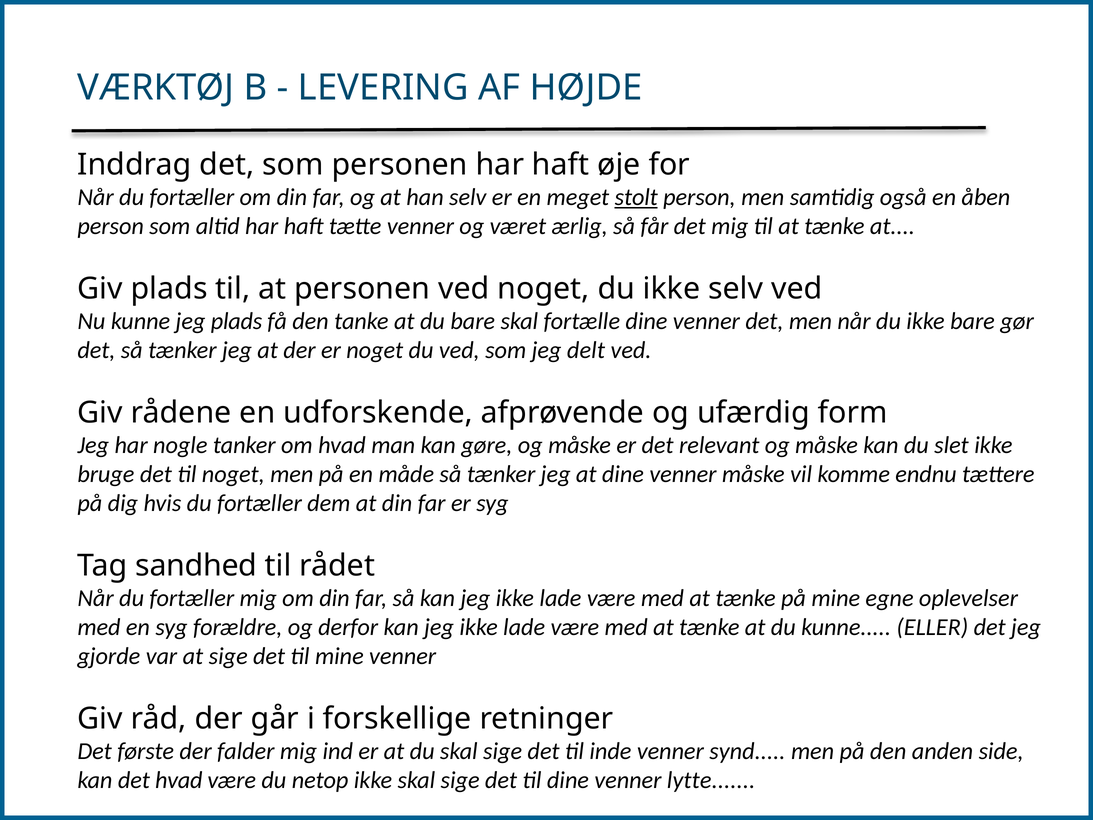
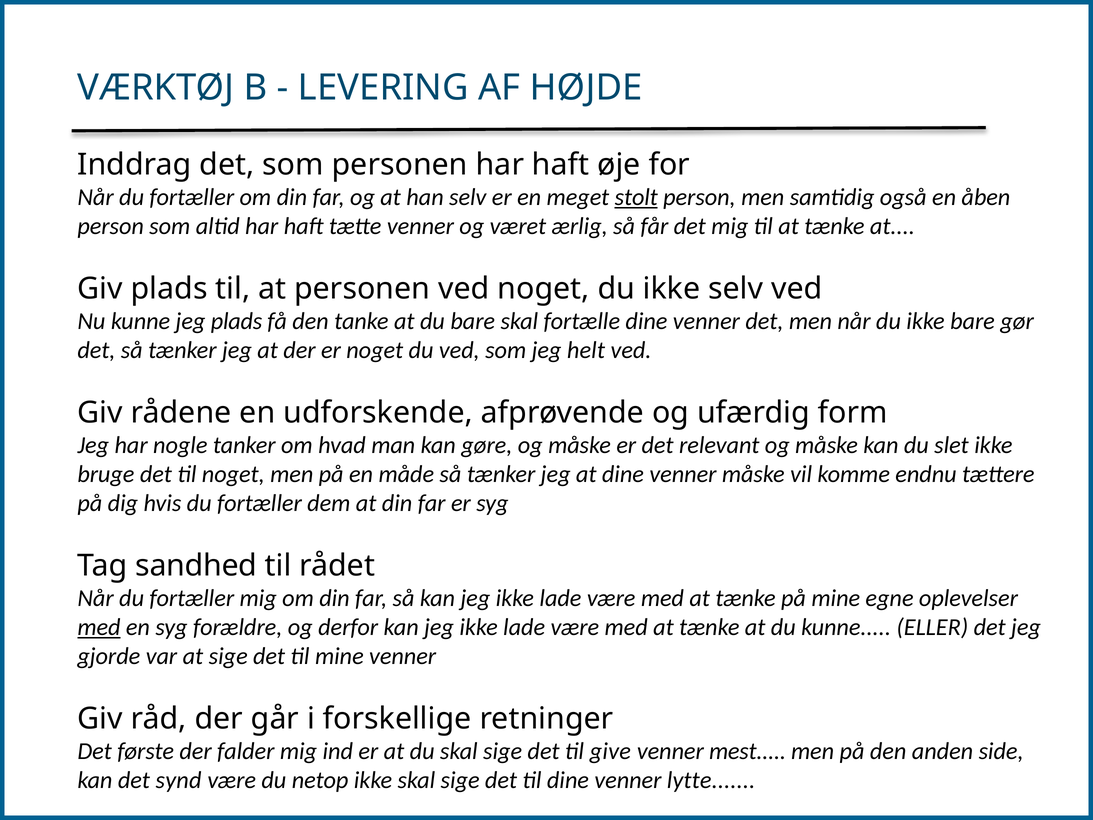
delt: delt -> helt (586, 350)
med underline: none -> present (99, 627)
inde: inde -> give (610, 751)
synd: synd -> mest (748, 751)
det hvad: hvad -> synd (179, 780)
